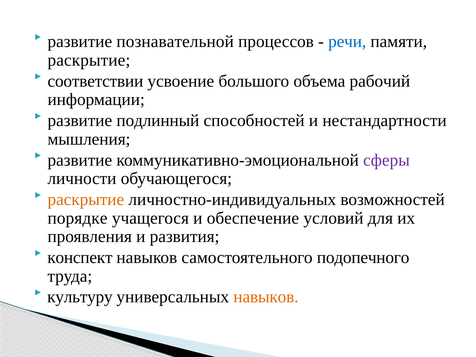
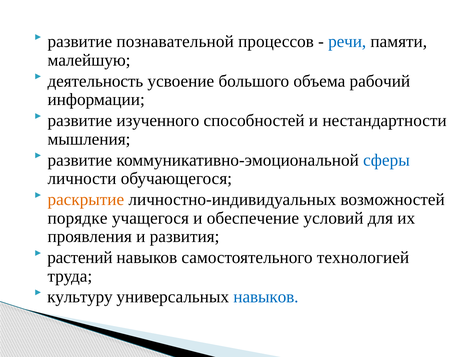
раскрытие: раскрытие -> малейшую (89, 60)
соответствии: соответствии -> деятельность (95, 81)
подлинный: подлинный -> изученного (158, 121)
сферы colour: purple -> blue (386, 160)
конспект: конспект -> растений (80, 258)
подопечного: подопечного -> технологией (363, 258)
навыков colour: orange -> blue (266, 297)
